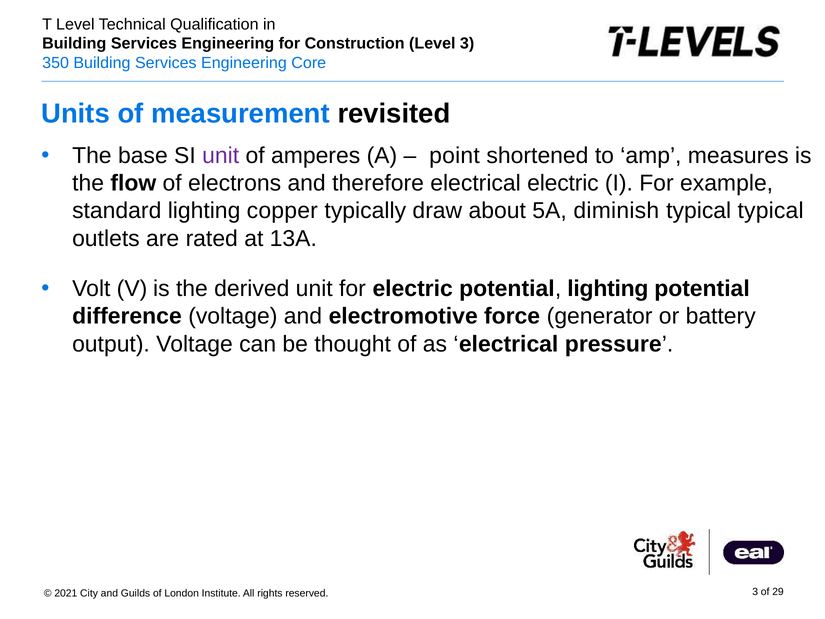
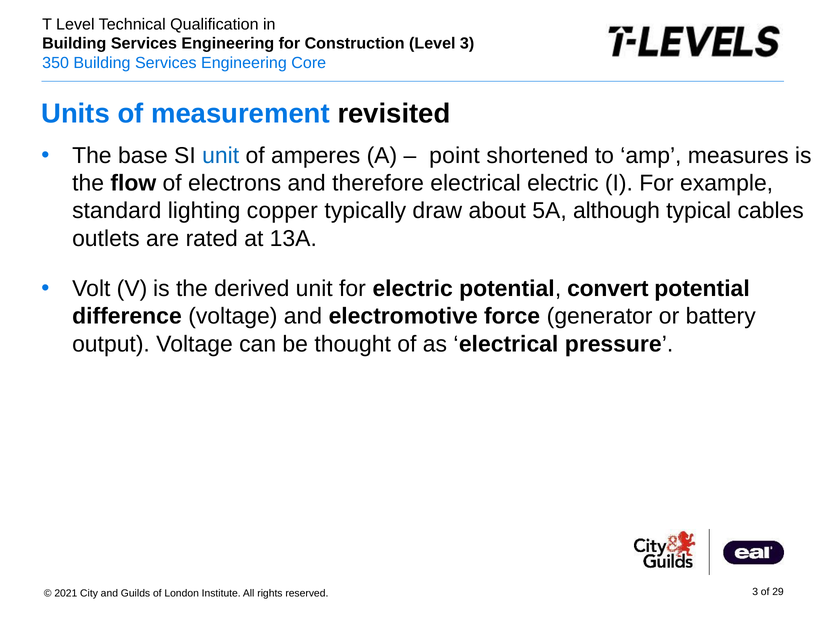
unit colour: purple -> blue (221, 156)
diminish: diminish -> although (616, 211)
typical typical: typical -> cables (771, 211)
potential lighting: lighting -> convert (608, 289)
